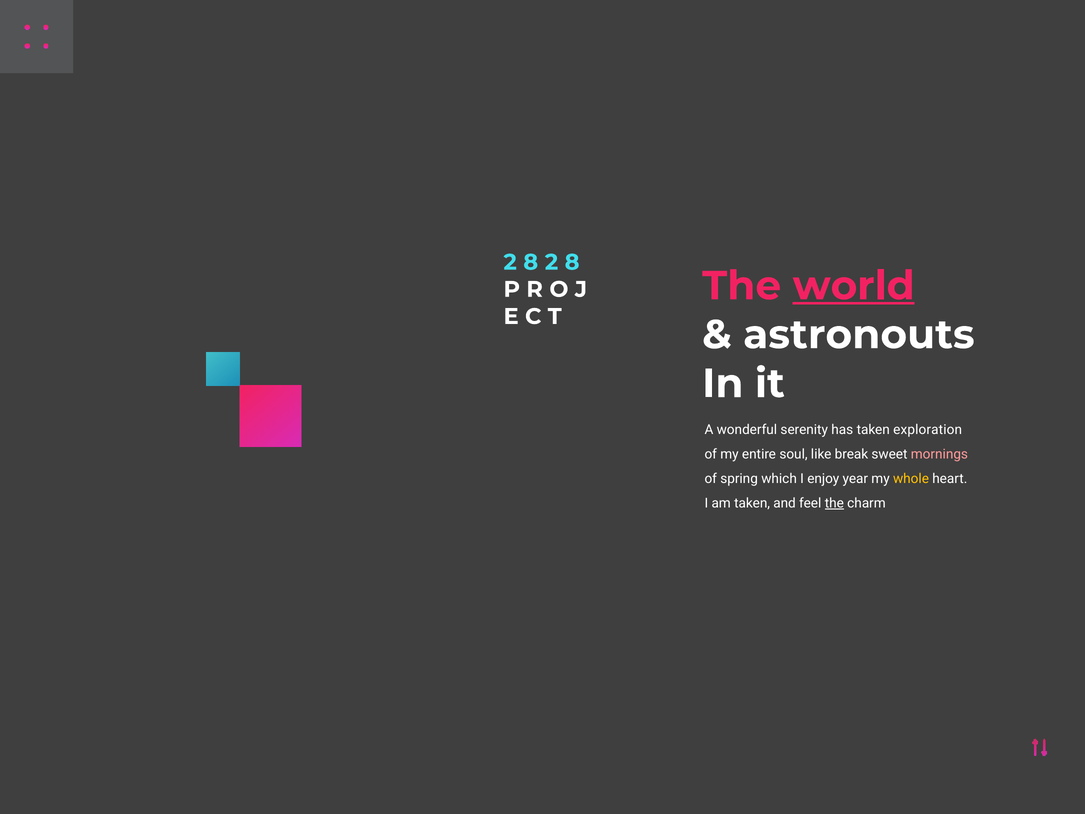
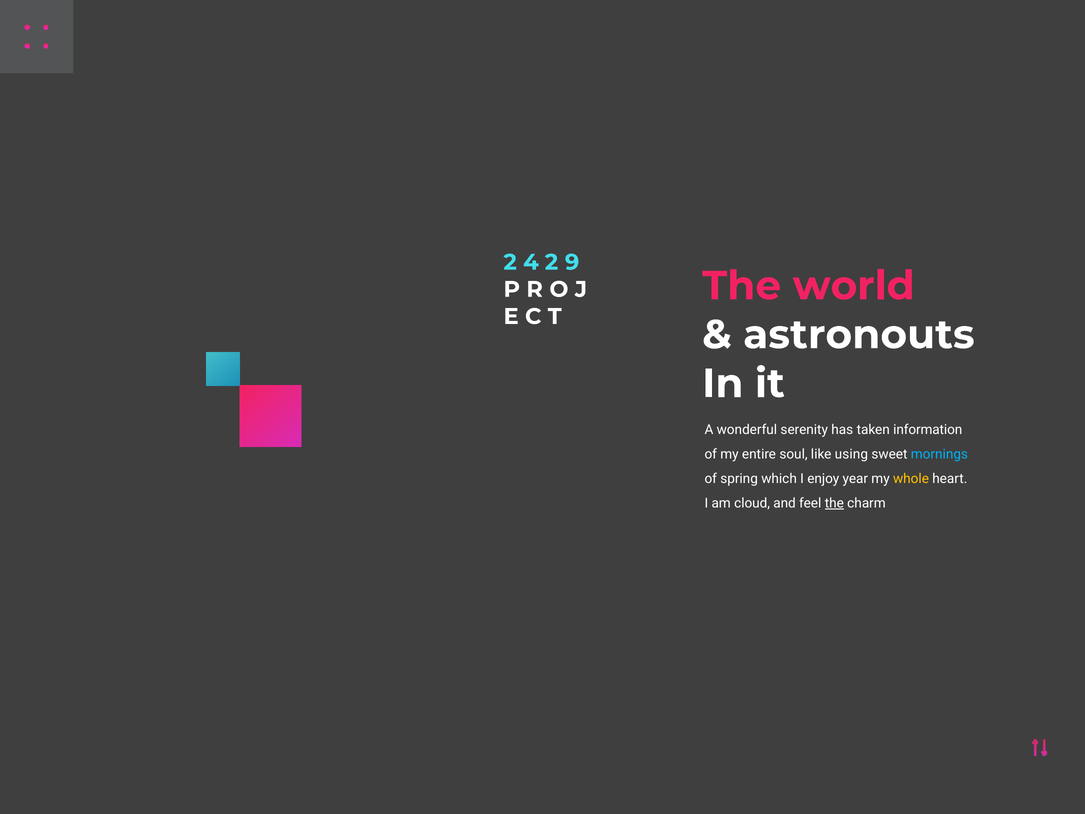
8: 8 -> 4 (531, 262)
8: 8 -> 9 (572, 262)
world underline: present -> none (854, 286)
exploration: exploration -> information (928, 429)
break: break -> using (851, 454)
mornings colour: pink -> light blue (939, 454)
am taken: taken -> cloud (752, 503)
